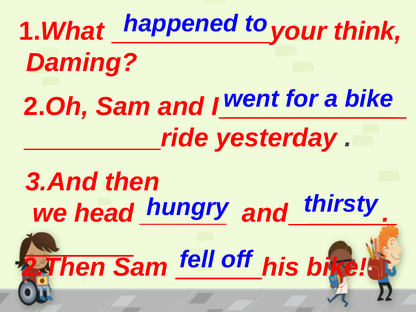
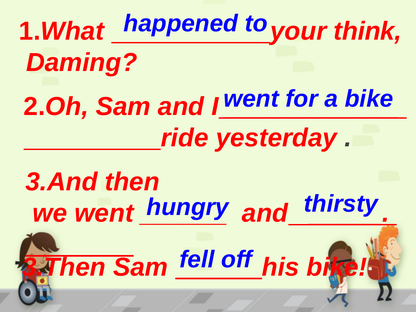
we head: head -> went (104, 213)
2.Then: 2.Then -> 3.Then (64, 267)
